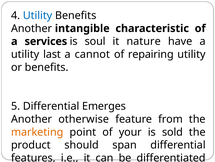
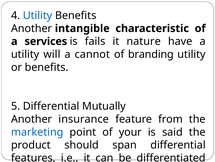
soul: soul -> fails (95, 41)
last: last -> will (52, 54)
repairing: repairing -> branding (151, 54)
Emerges: Emerges -> Mutually (104, 106)
otherwise: otherwise -> insurance (84, 119)
marketing colour: orange -> blue (37, 132)
sold: sold -> said (172, 132)
